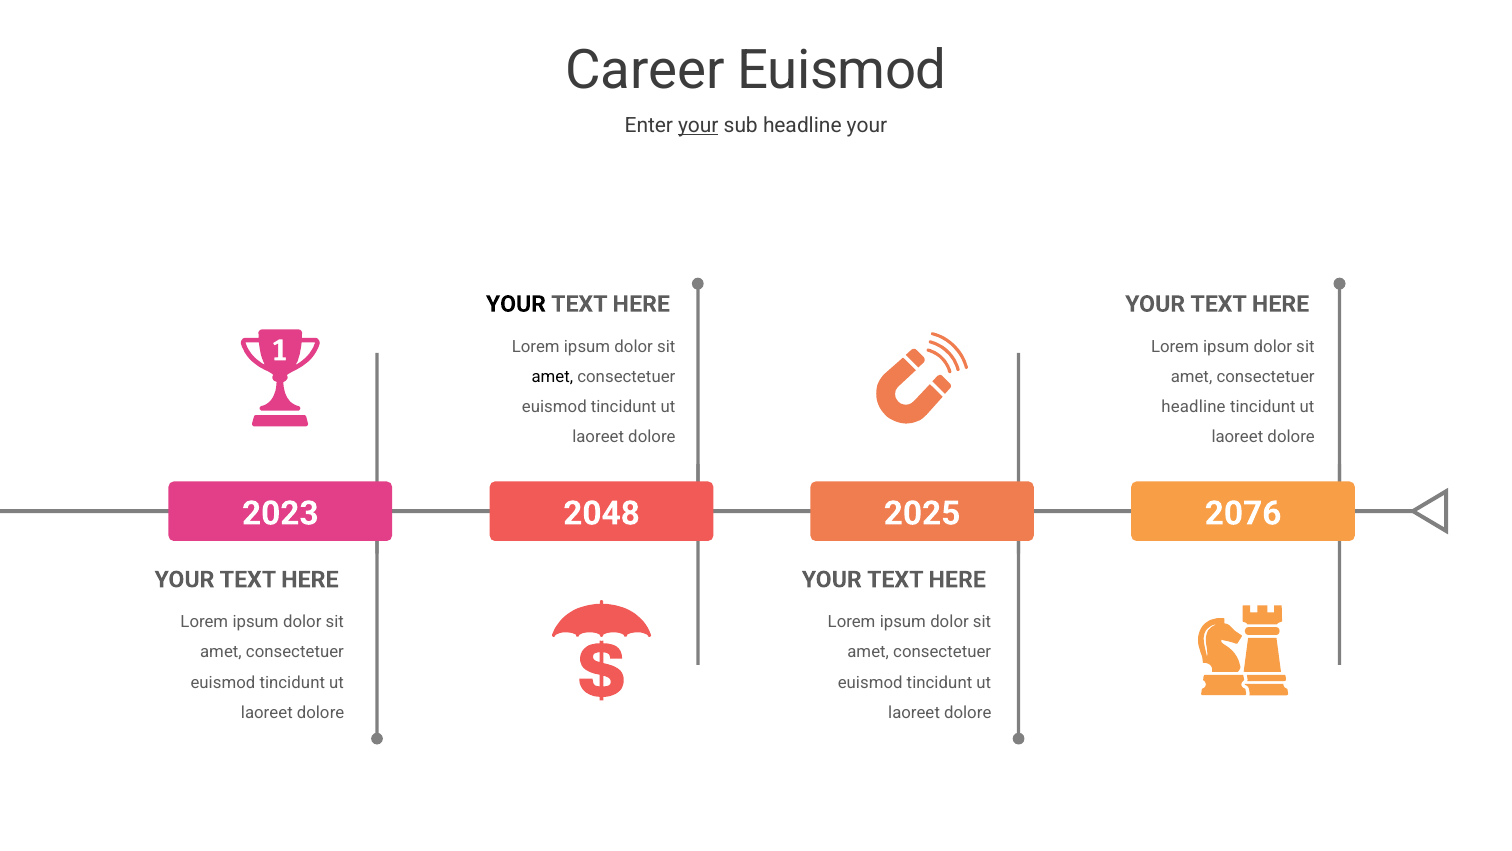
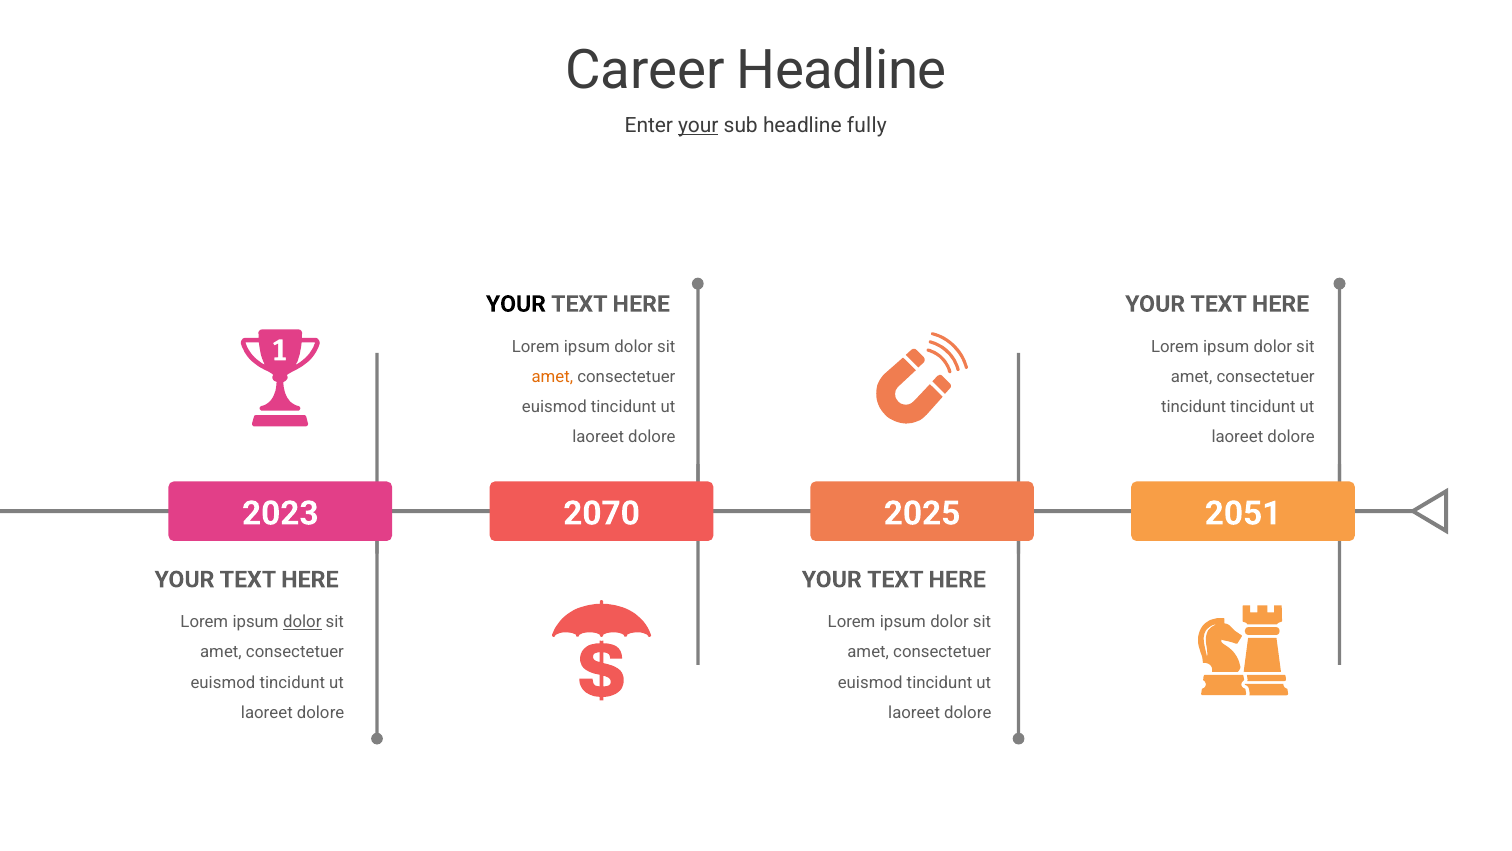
Career Euismod: Euismod -> Headline (842, 71)
headline your: your -> fully (867, 126)
amet colour: black -> orange (552, 377)
headline: headline -> tincidunt (1194, 407)
2048: 2048 -> 2070 (602, 513)
2076: 2076 -> 2051 (1243, 513)
dolor underline: none -> present (302, 622)
